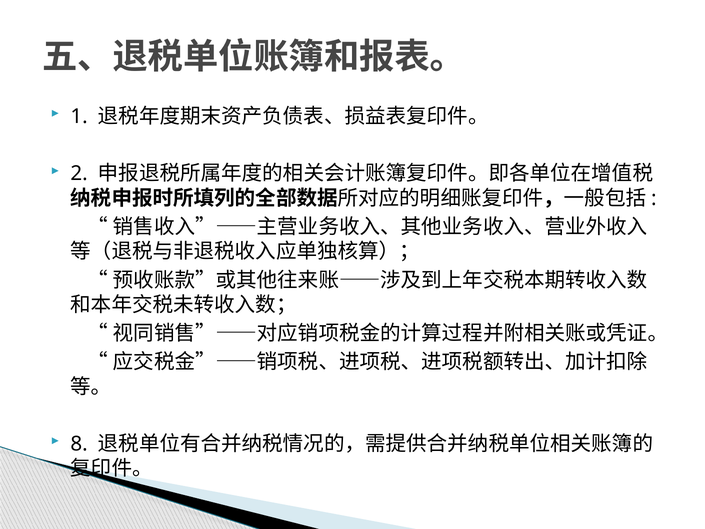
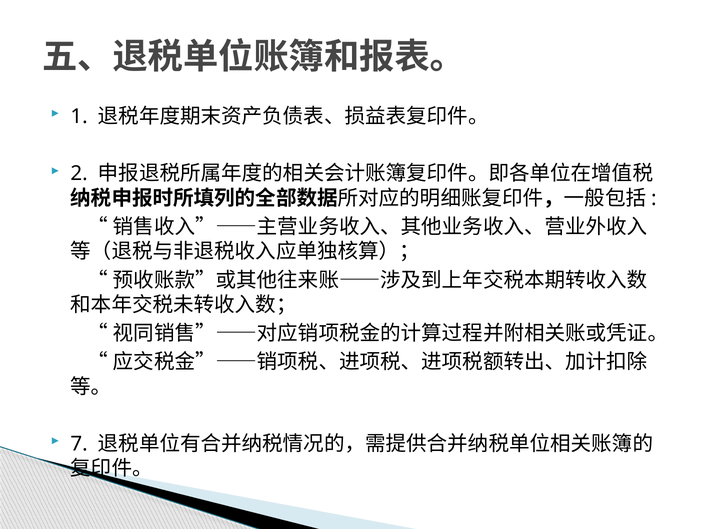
8: 8 -> 7 (79, 444)
